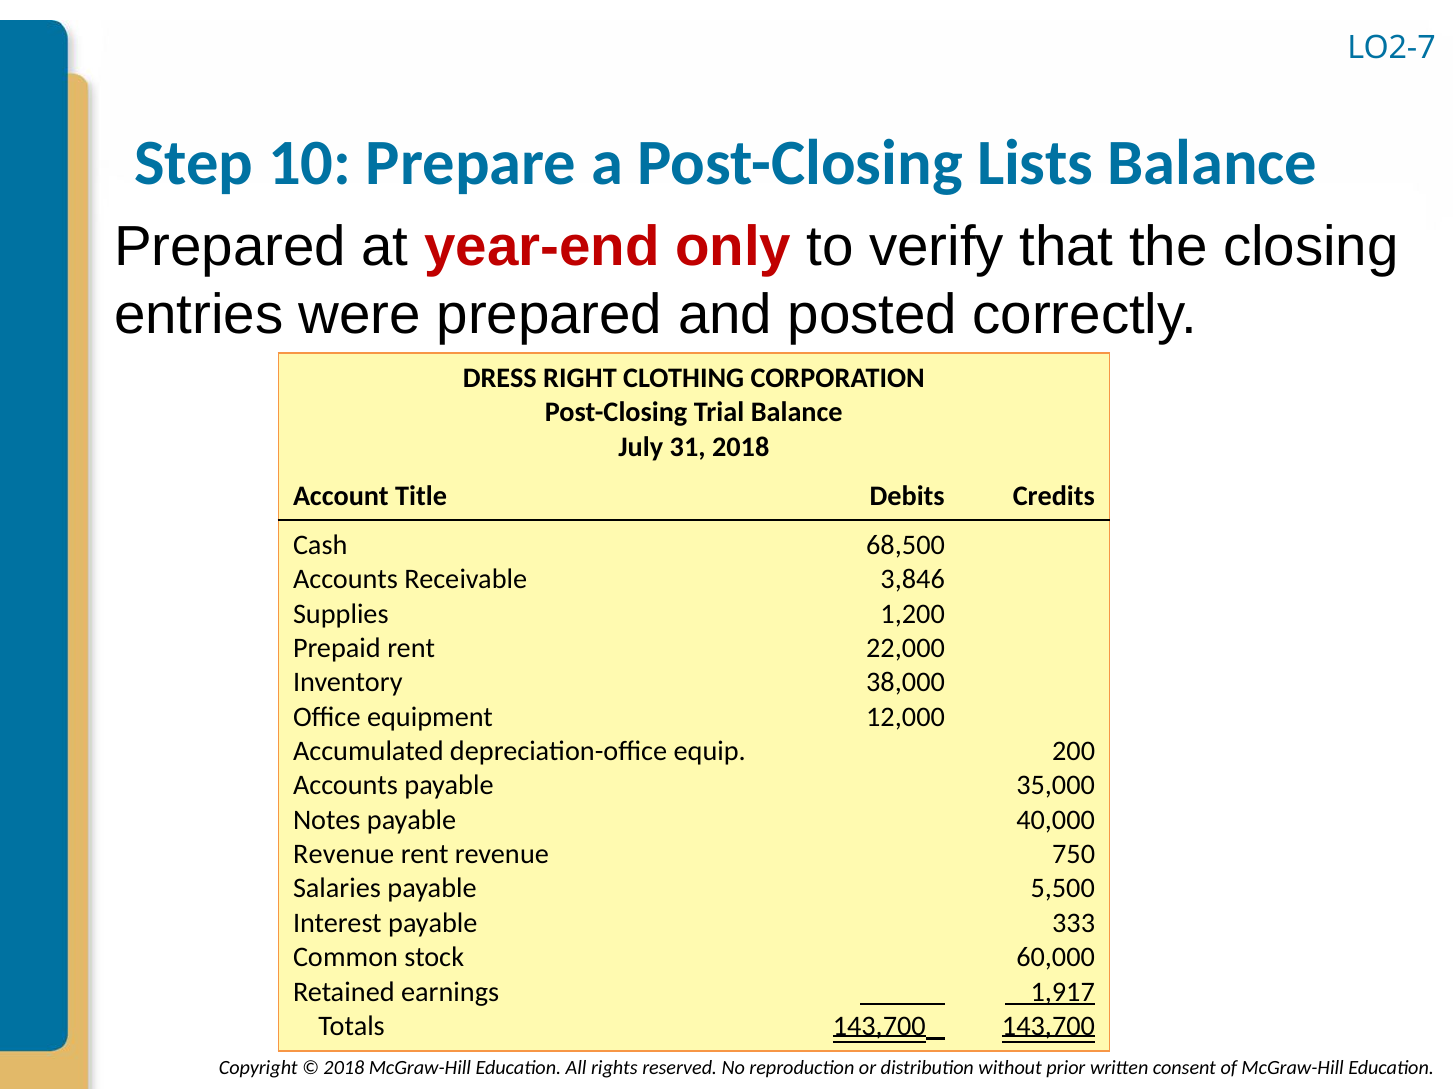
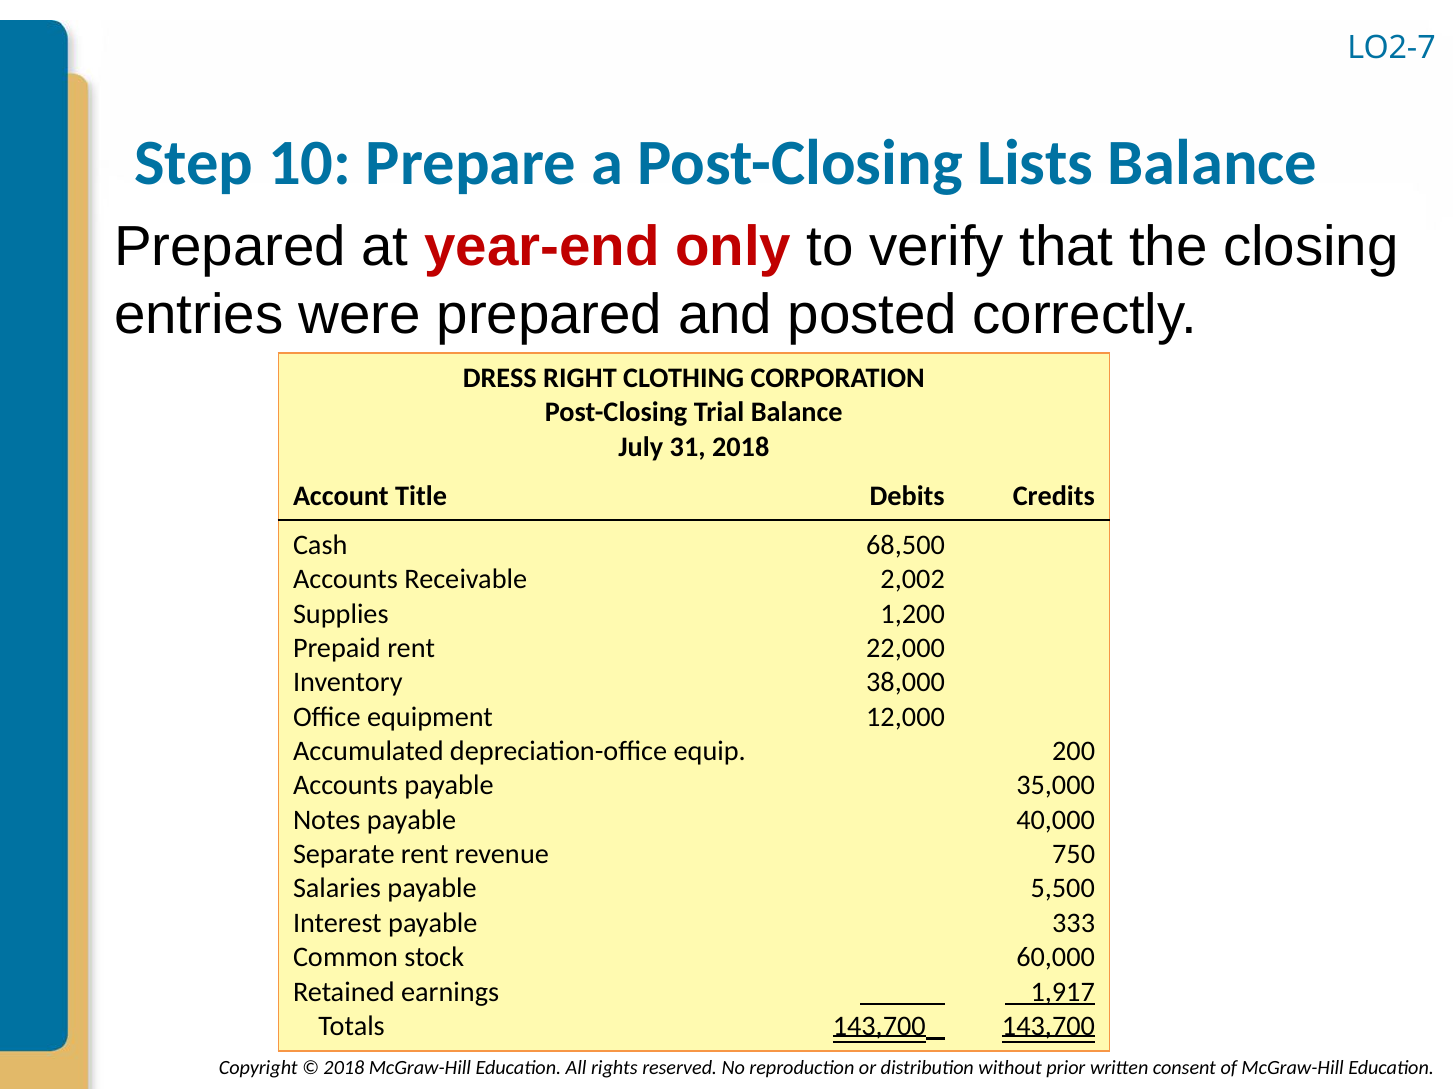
3,846: 3,846 -> 2,002 (913, 580)
Revenue: Revenue -> Separate (344, 855)
